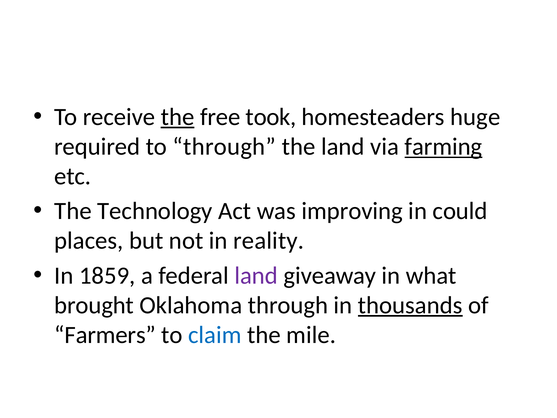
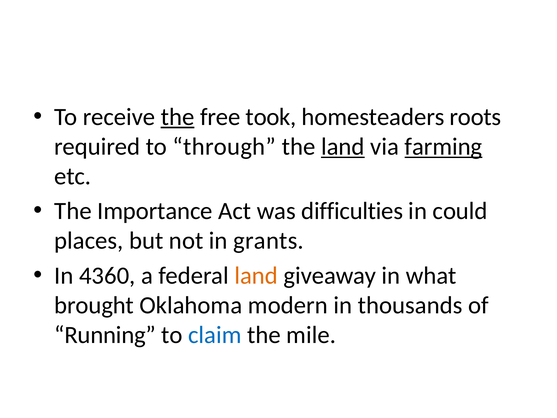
huge: huge -> roots (475, 117)
land underline: none -> present (343, 147)
Technology: Technology -> Importance (155, 211)
improving: improving -> difficulties (352, 211)
reality: reality -> grants (269, 241)
1859: 1859 -> 4360 (107, 275)
land colour: purple -> orange (256, 275)
Oklahoma through: through -> modern (288, 305)
thousands underline: present -> none (410, 305)
Farmers: Farmers -> Running (105, 335)
